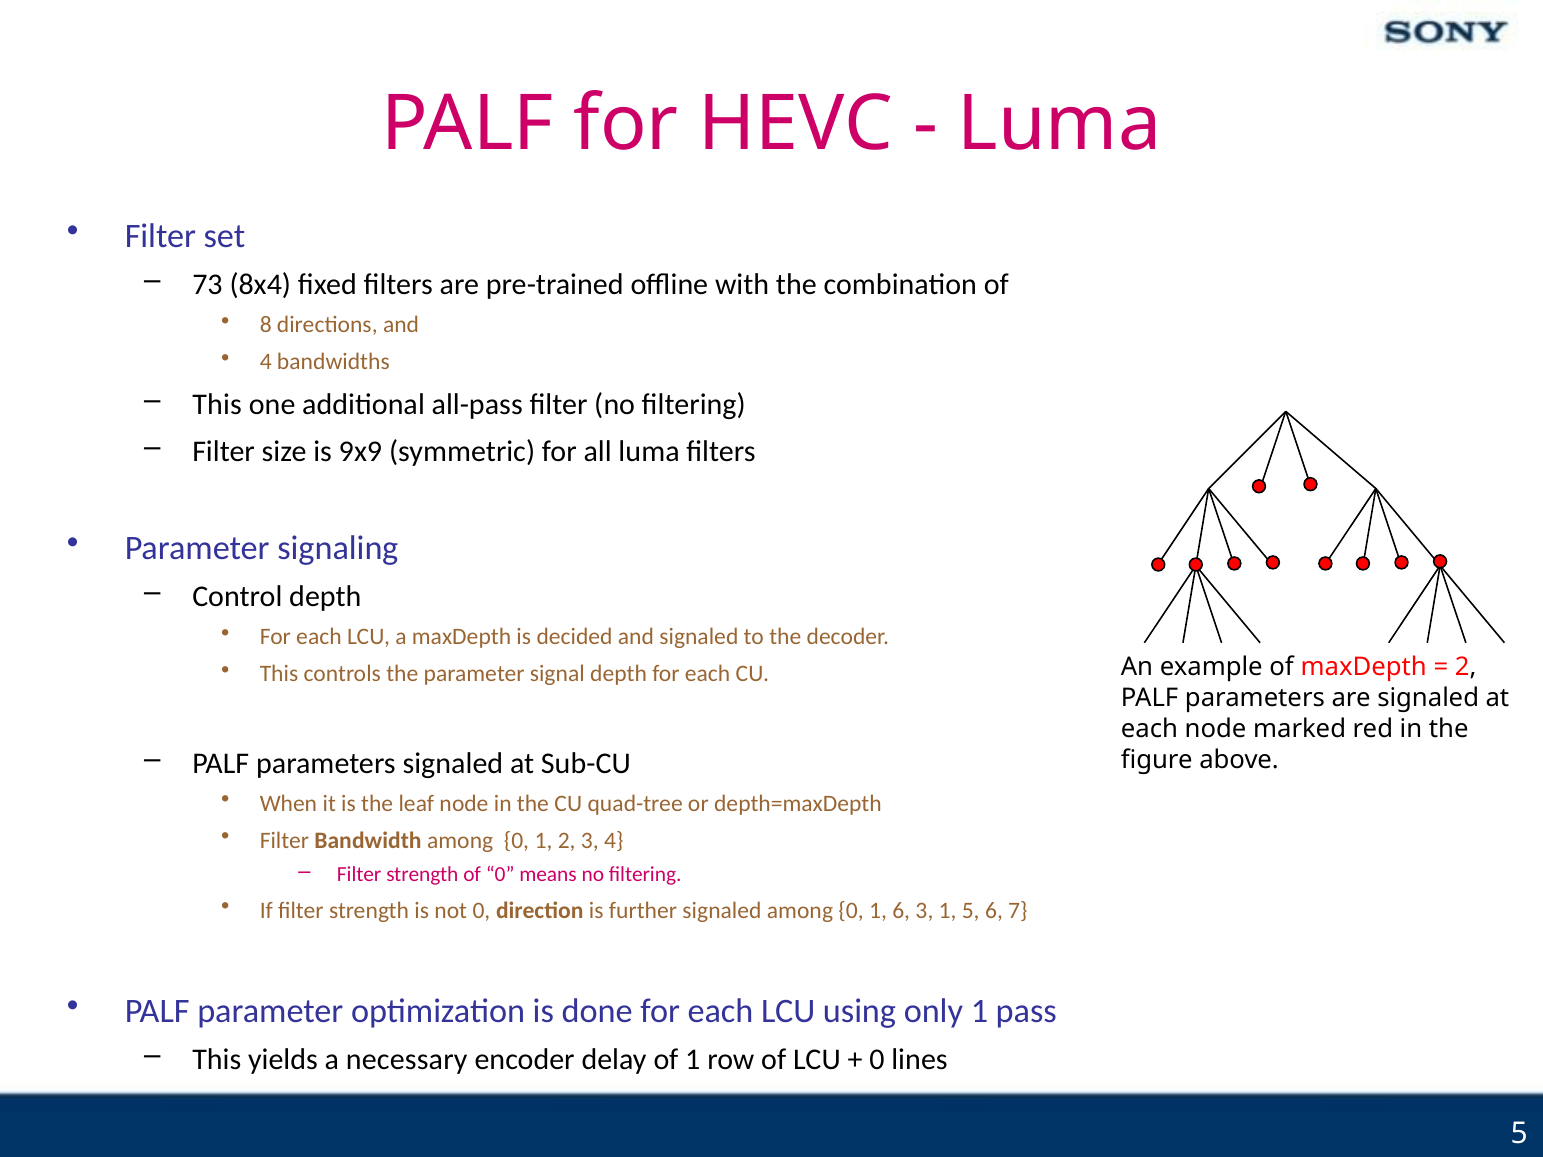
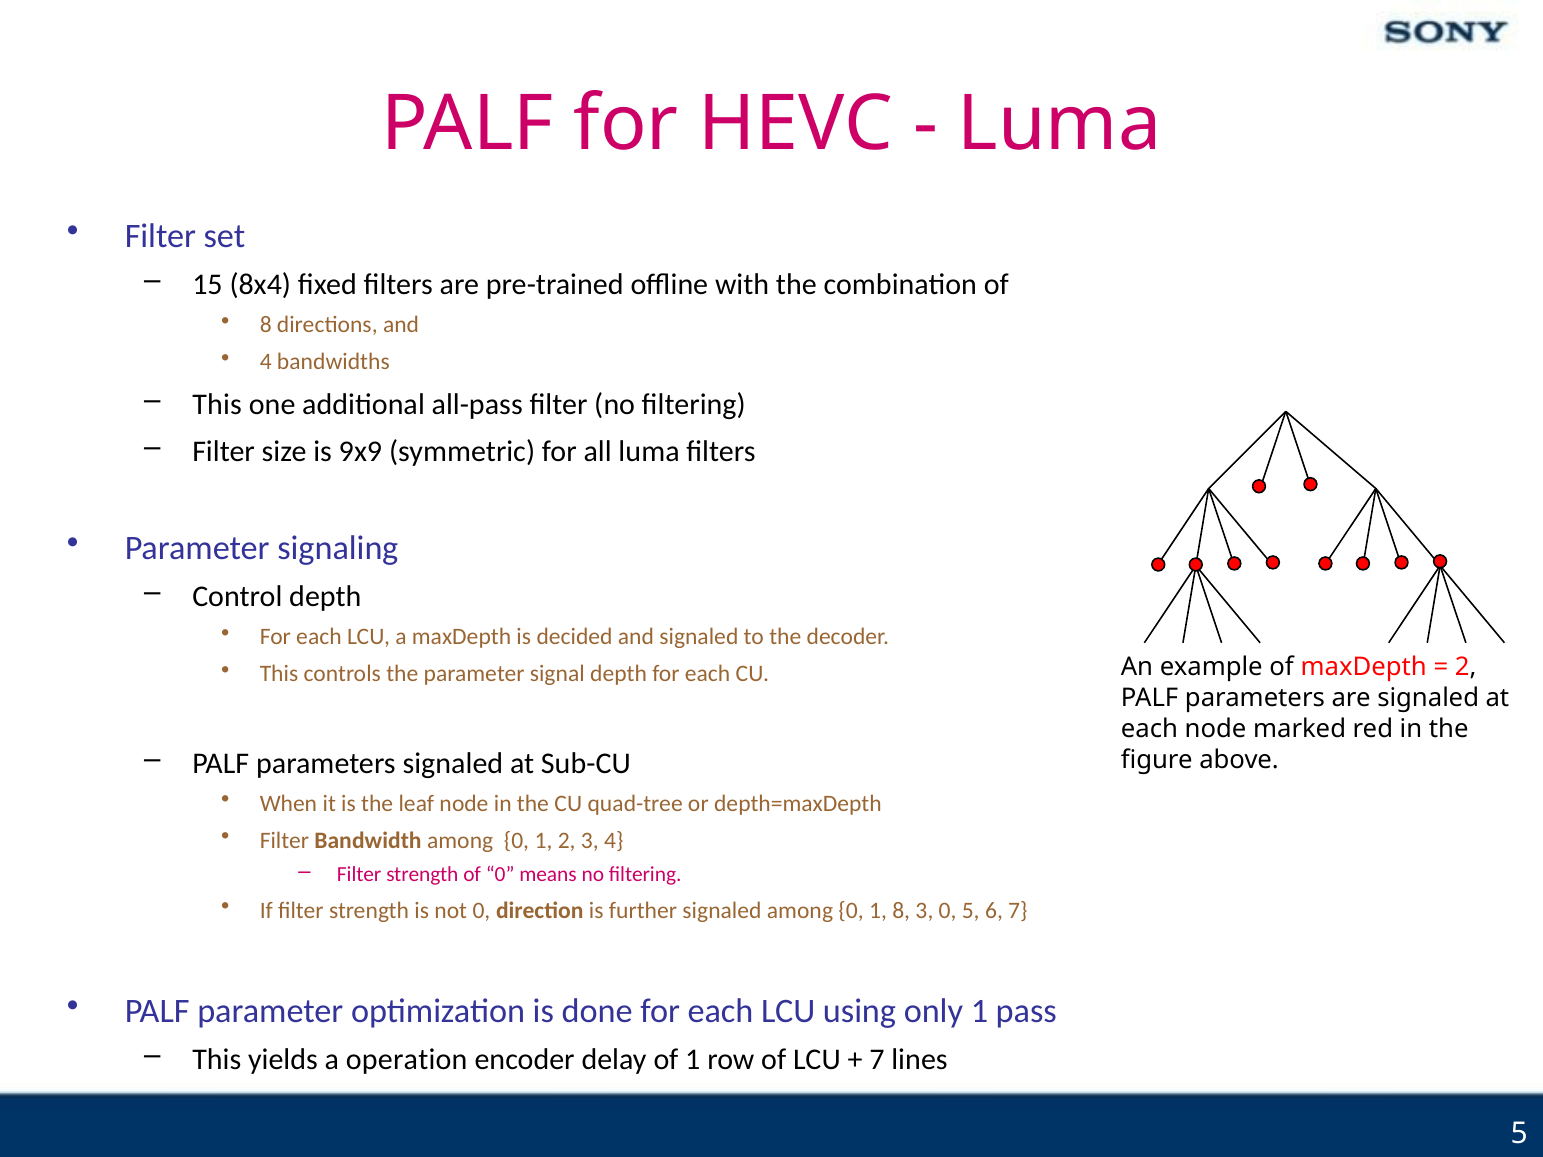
73: 73 -> 15 (207, 285)
1 6: 6 -> 8 (901, 911)
3 1: 1 -> 0 (947, 911)
necessary: necessary -> operation (407, 1060)
0: 0 -> 7 (877, 1060)
